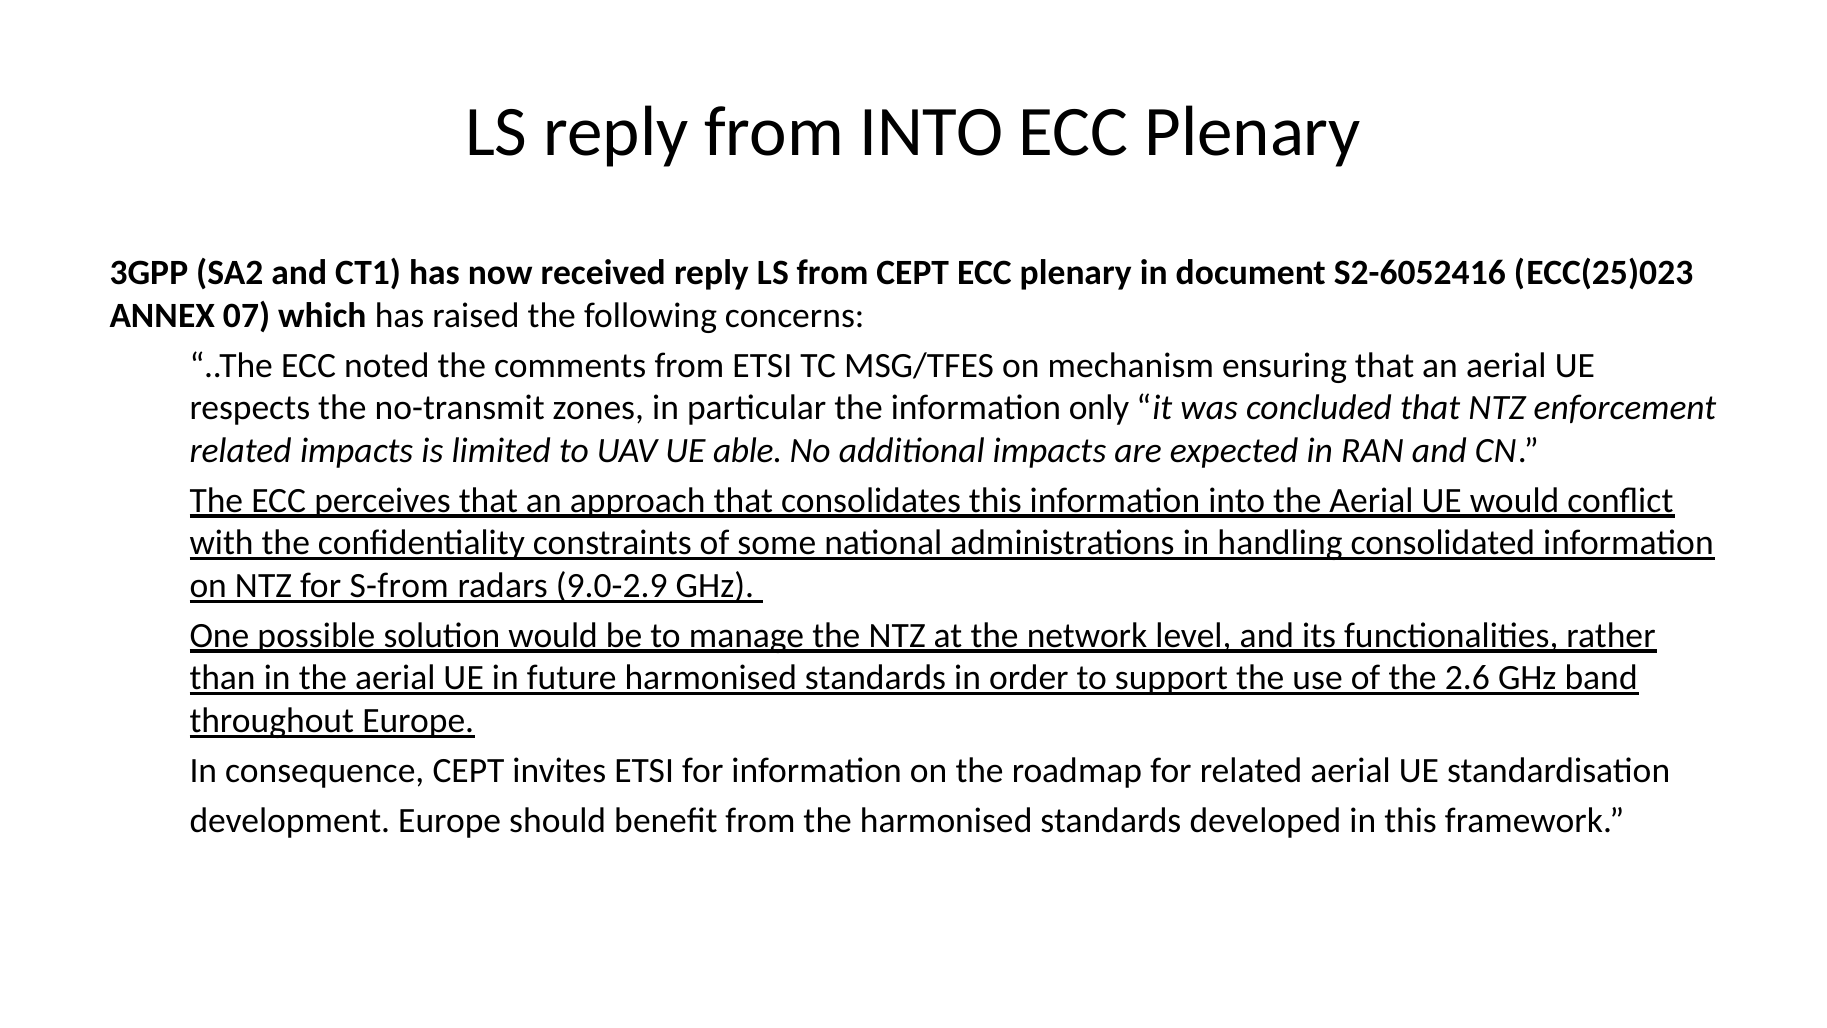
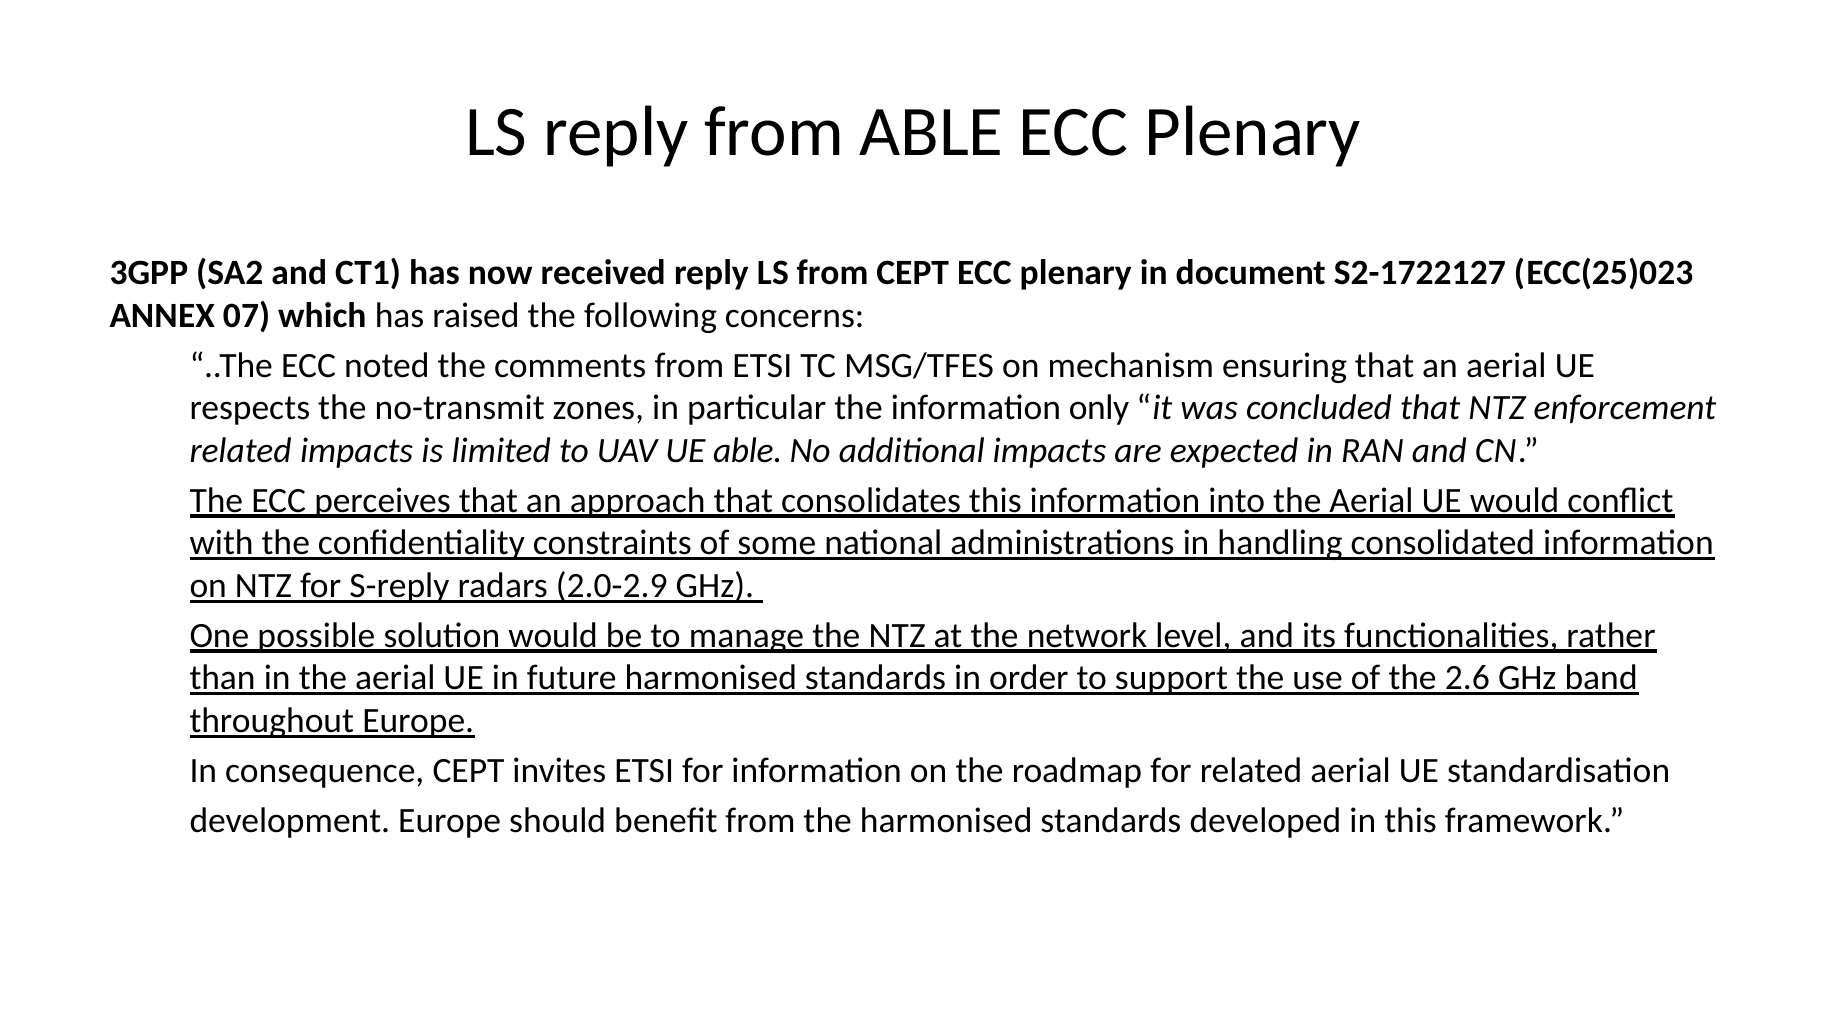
from INTO: INTO -> ABLE (932, 132)
S2-6052416: S2-6052416 -> S2-1722127 (1420, 273)
S-from: S-from -> S-reply (399, 586)
9.0-2.9: 9.0-2.9 -> 2.0-2.9 (612, 586)
